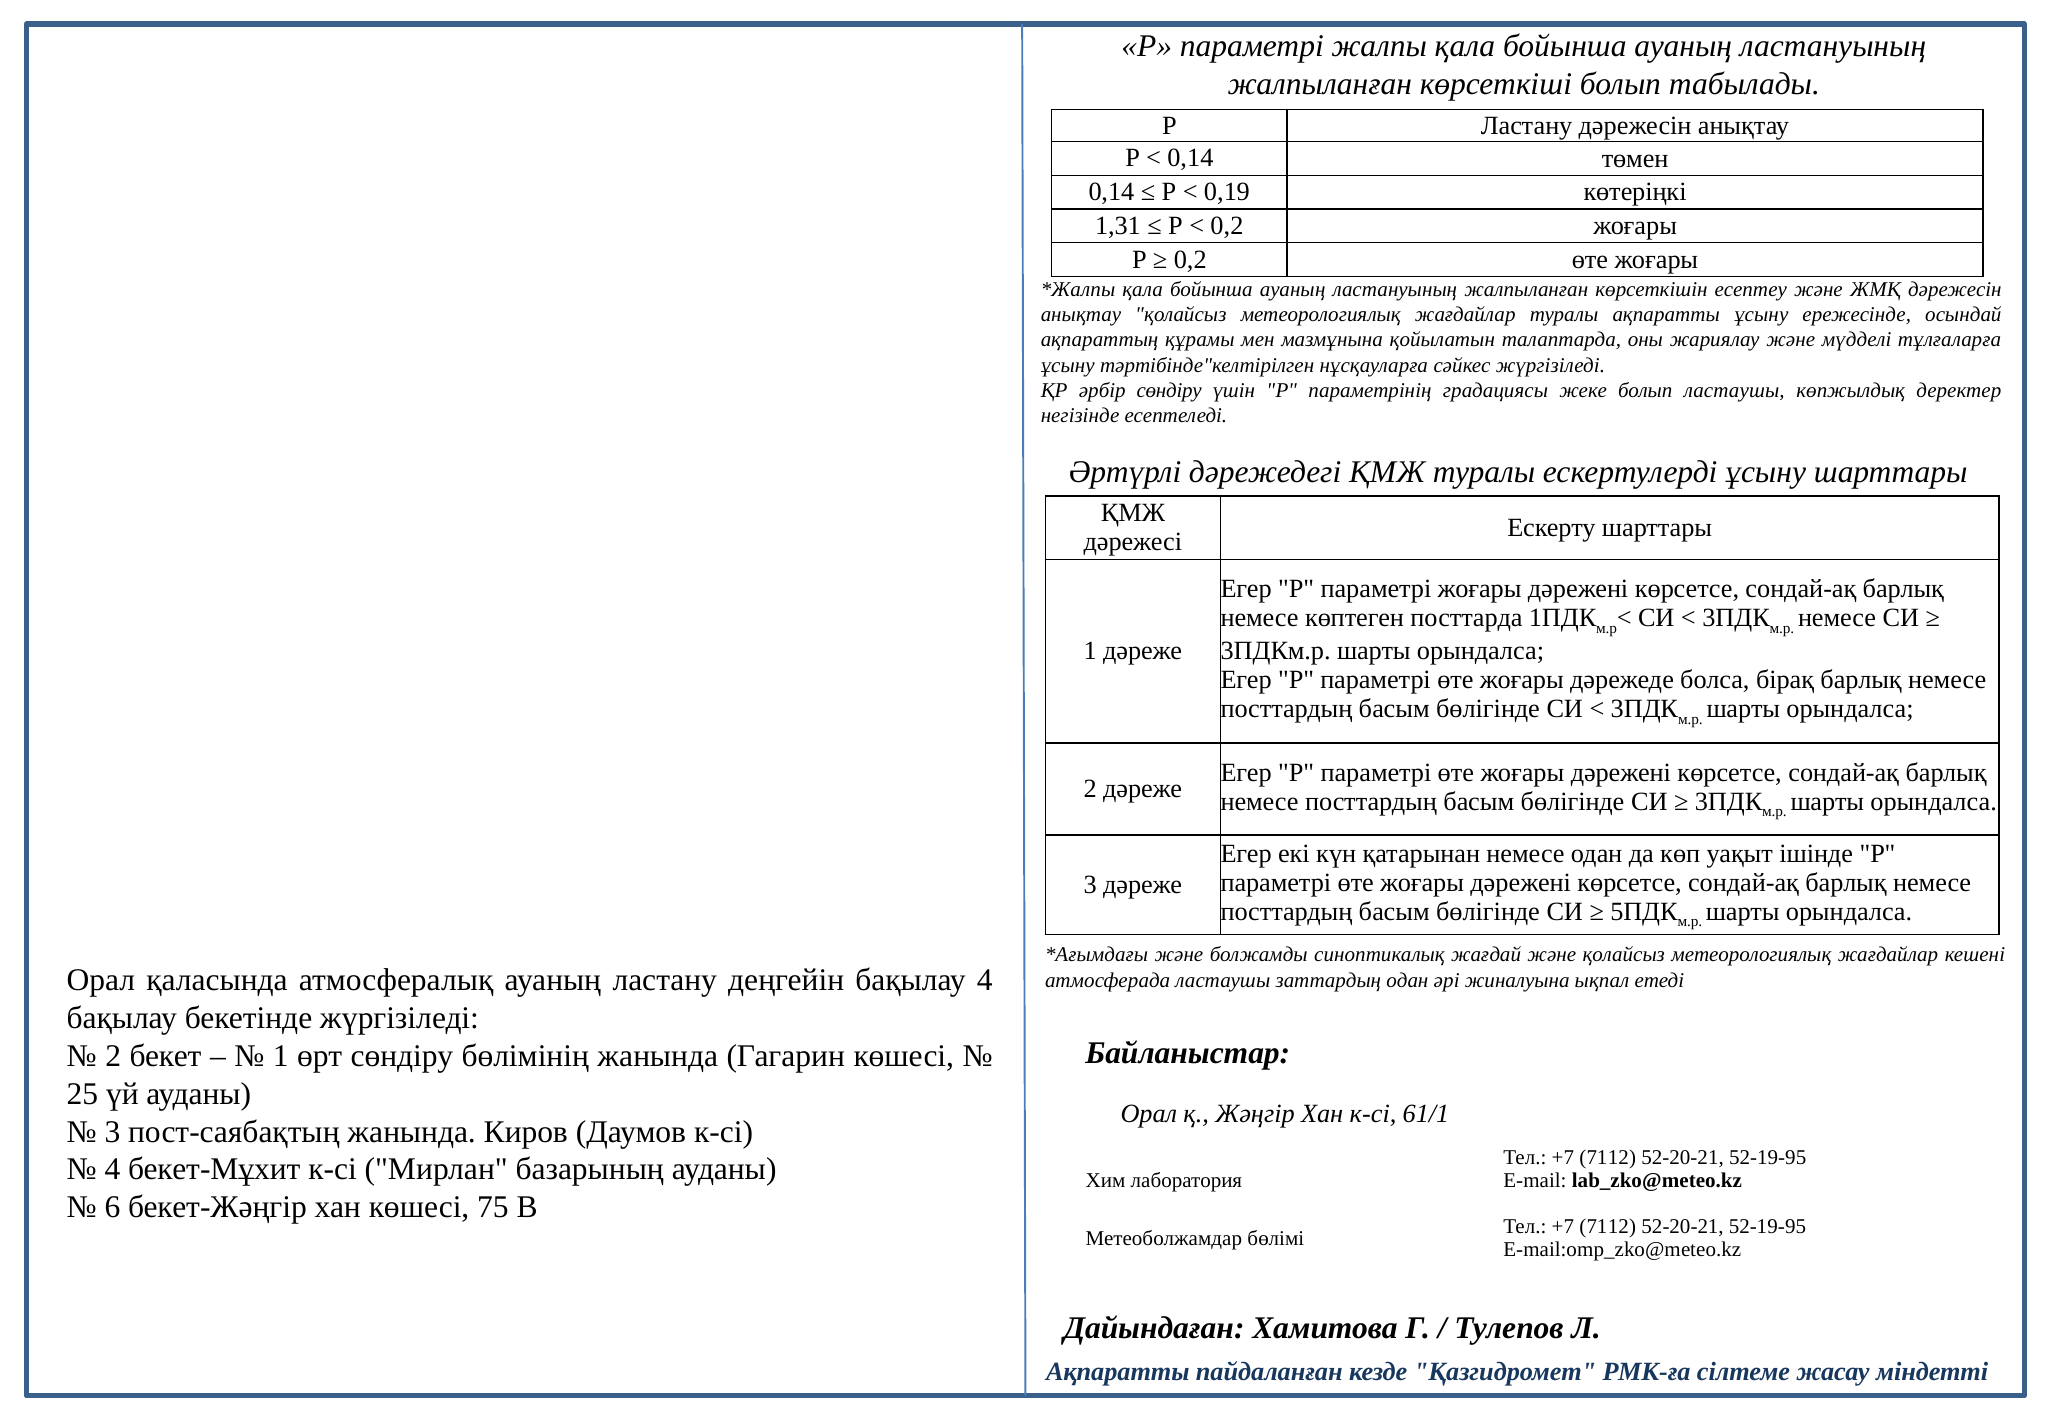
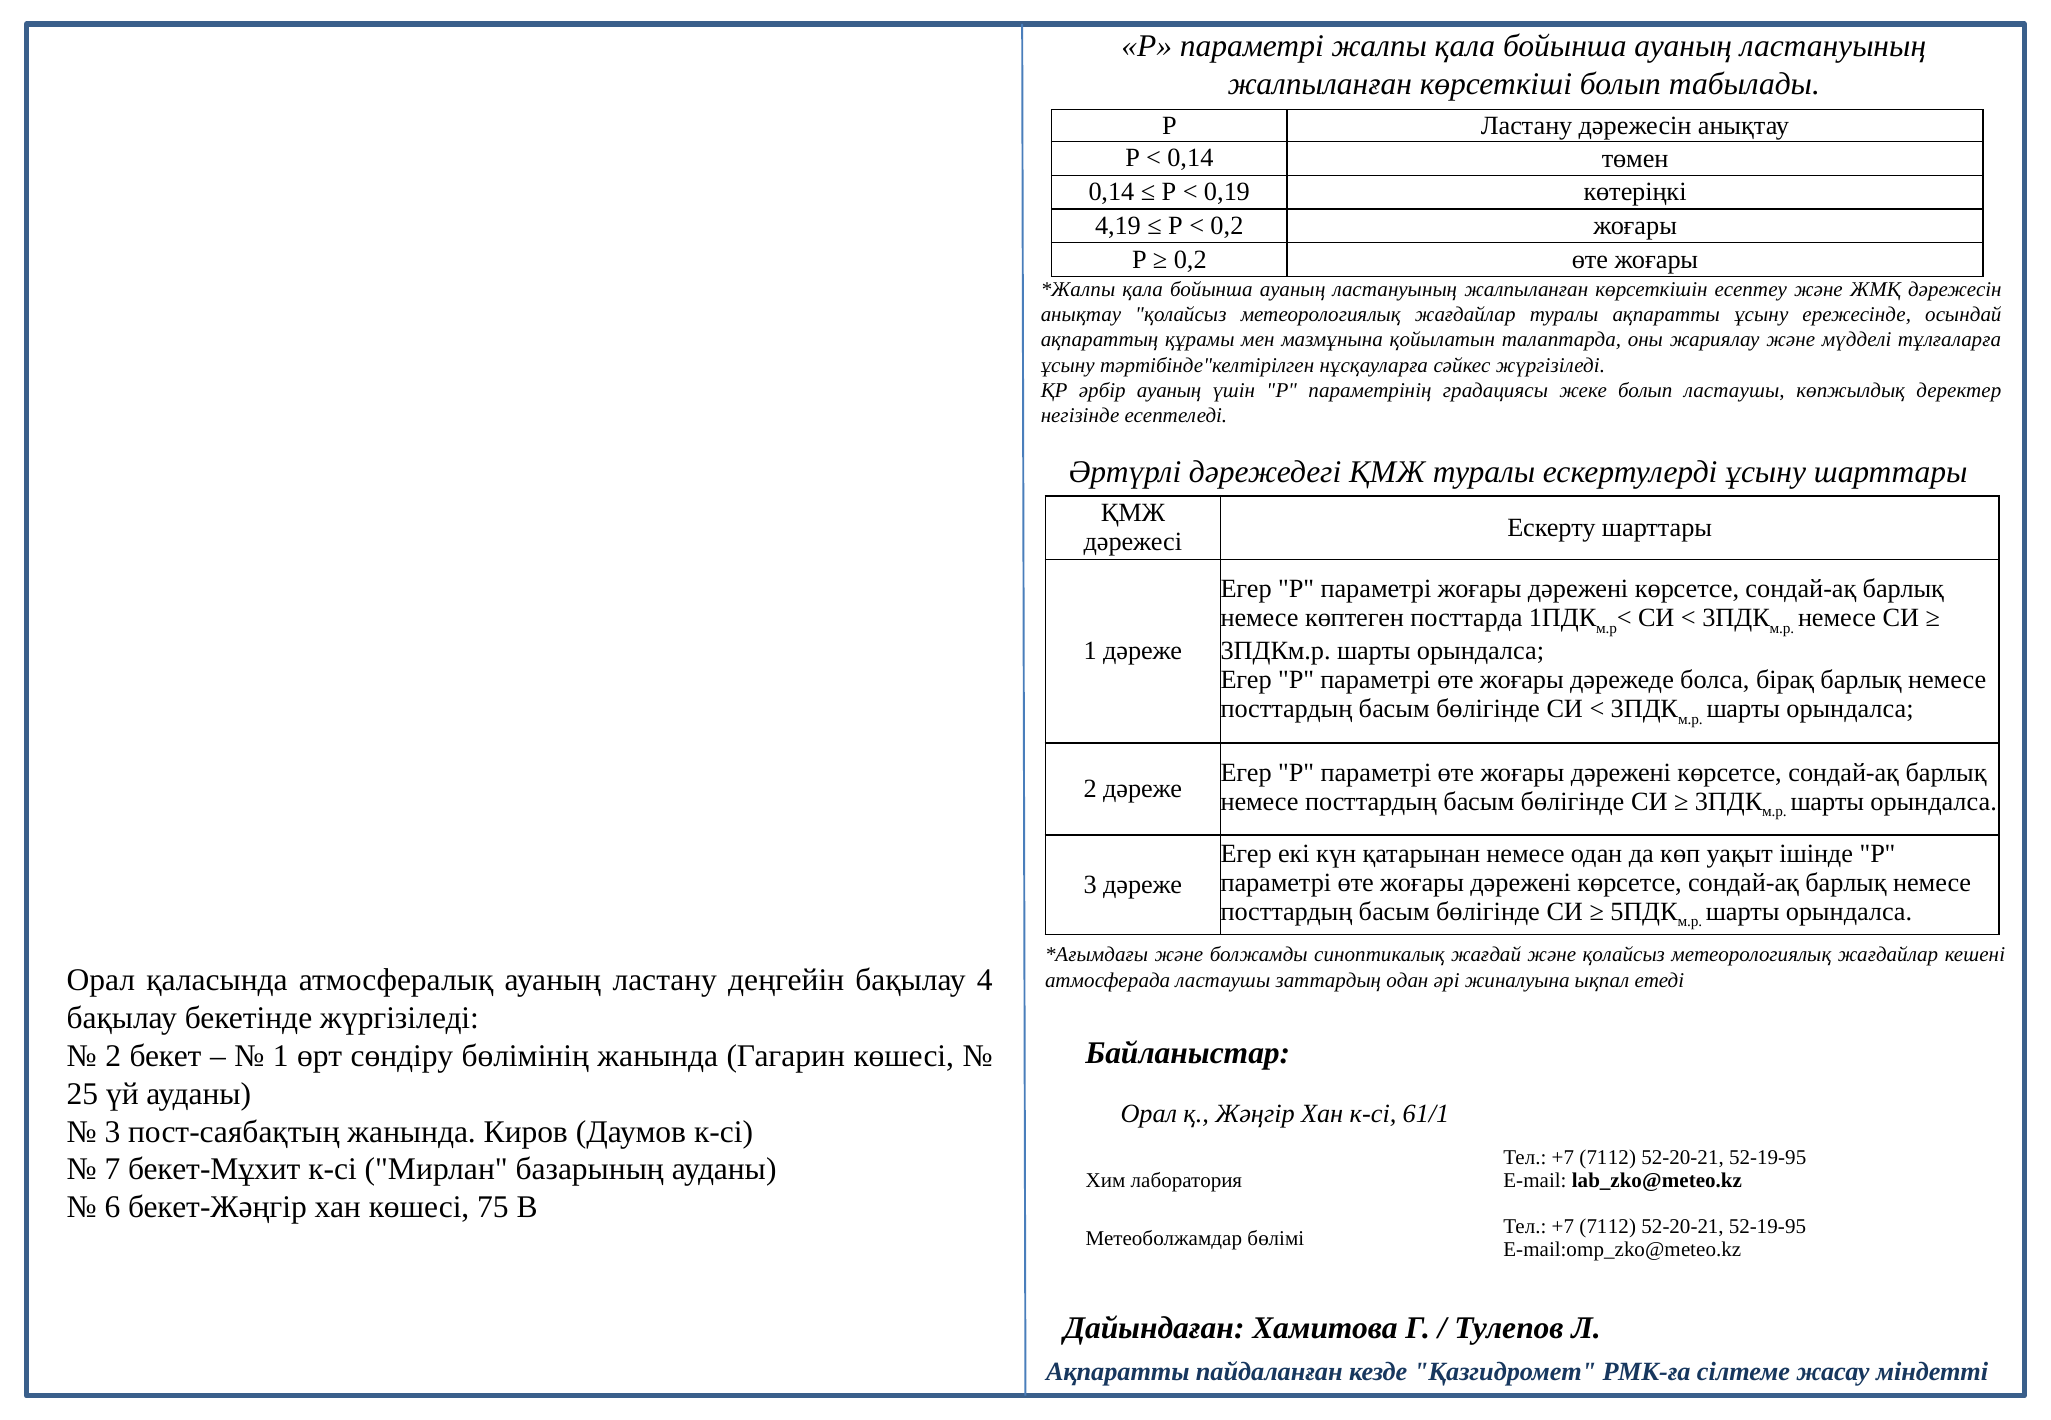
1,31: 1,31 -> 4,19 (1118, 226)
әрбір сөндіру: сөндіру -> ауаның (1169, 390)
4: 4 -> 7 (112, 1169)
